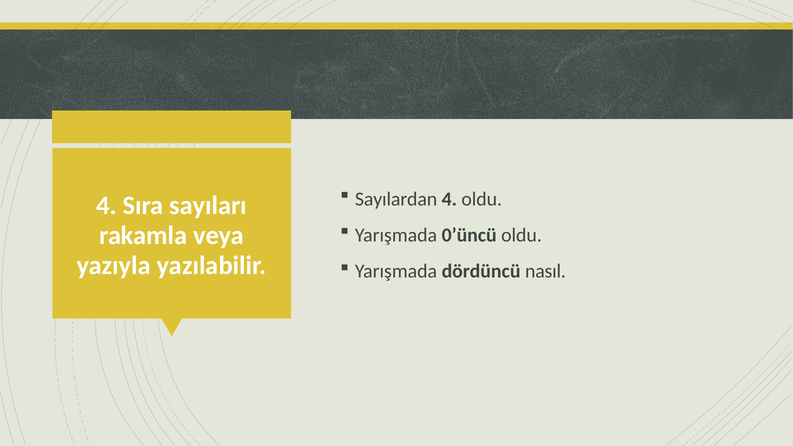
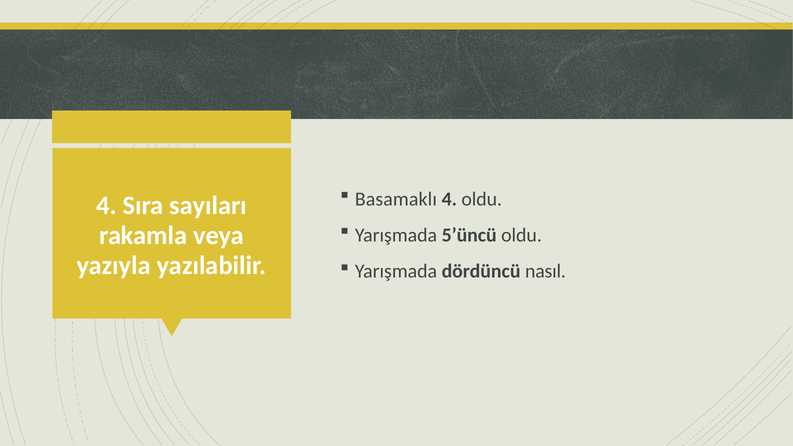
Sayılardan: Sayılardan -> Basamaklı (396, 199)
0’üncü: 0’üncü -> 5’üncü (469, 235)
